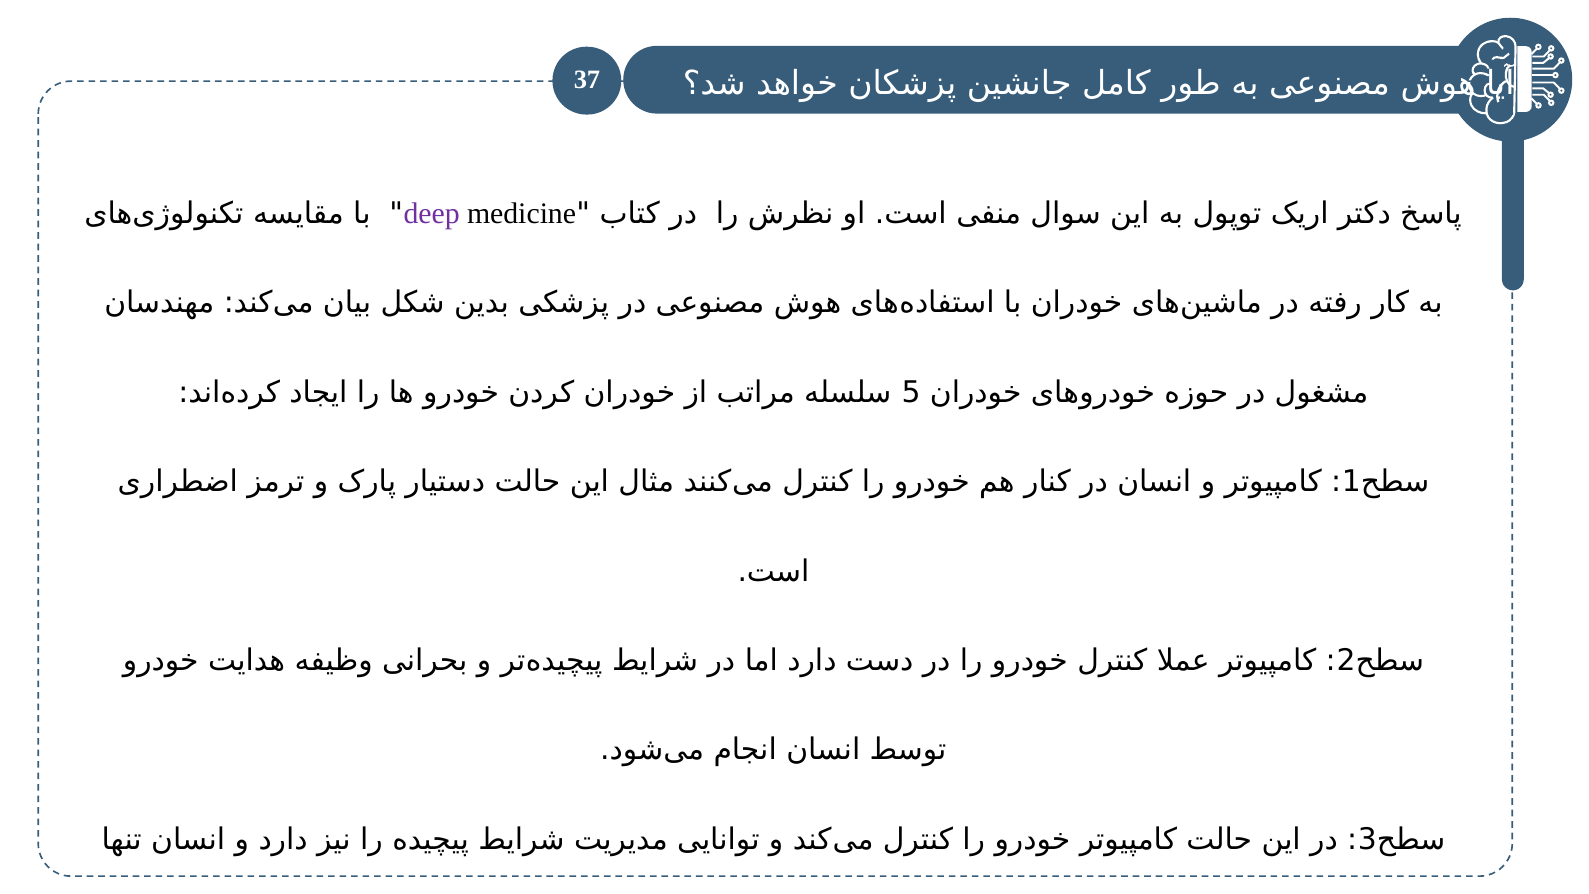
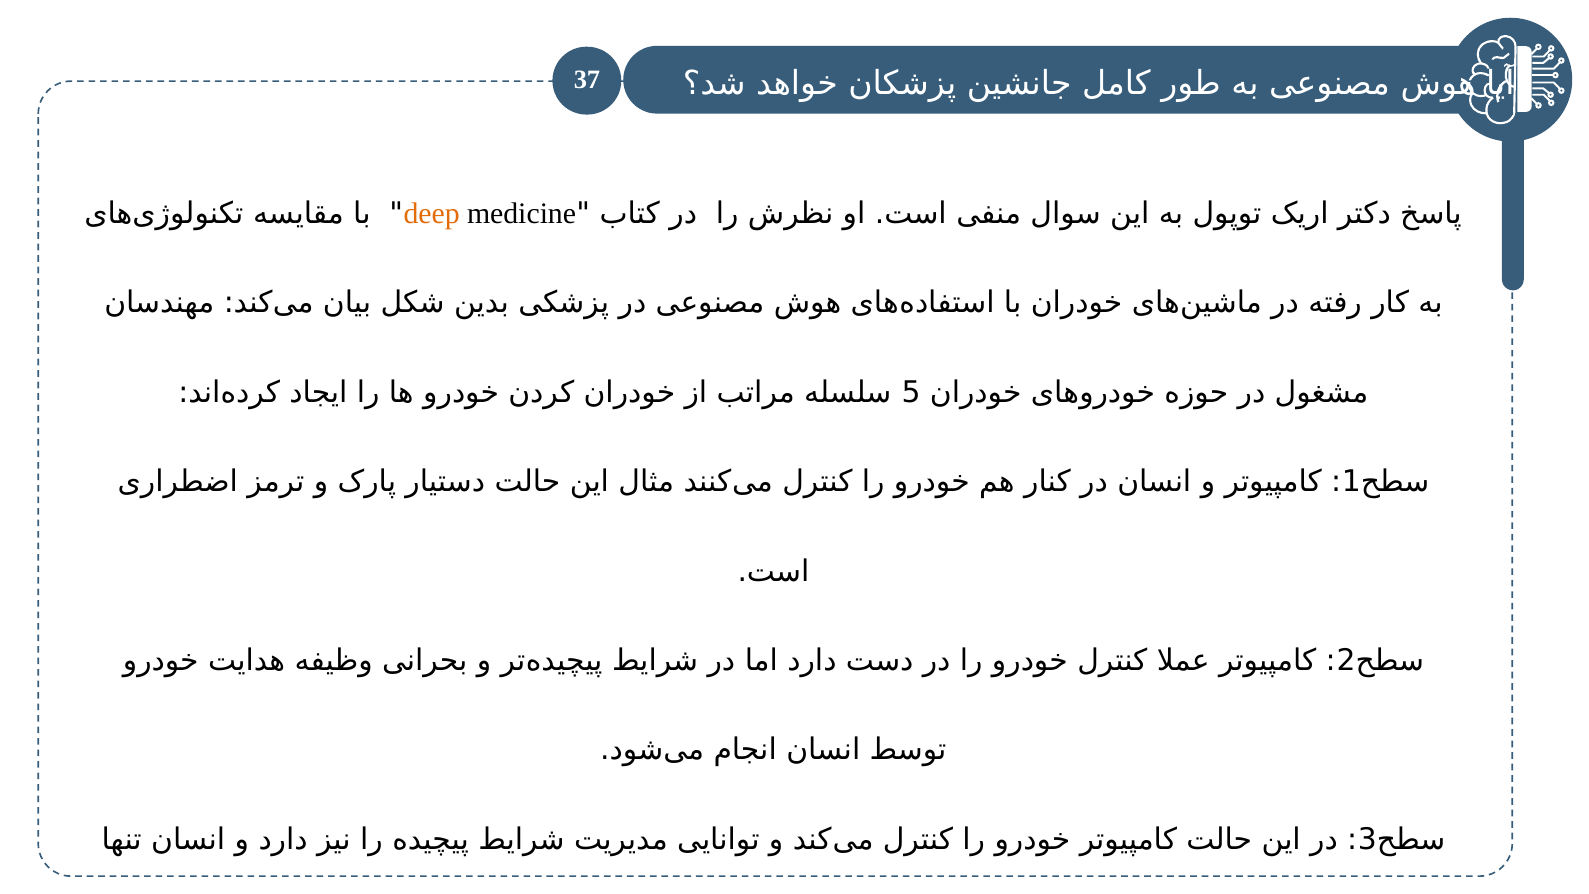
deep colour: purple -> orange (432, 214)
